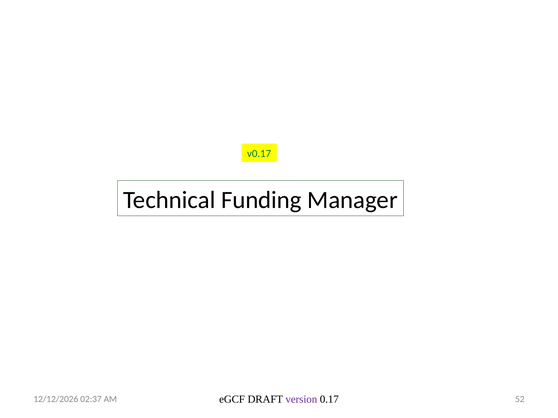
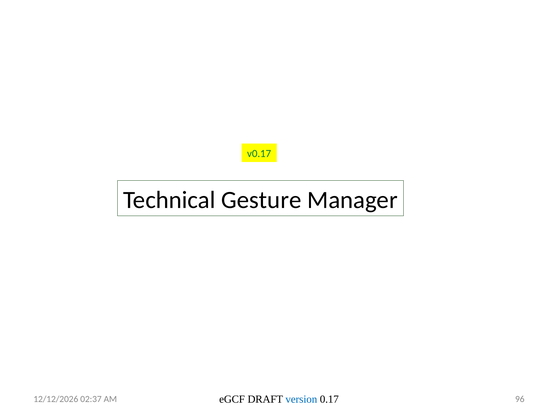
Funding: Funding -> Gesture (261, 200)
version colour: purple -> blue (301, 400)
52: 52 -> 96 (520, 400)
